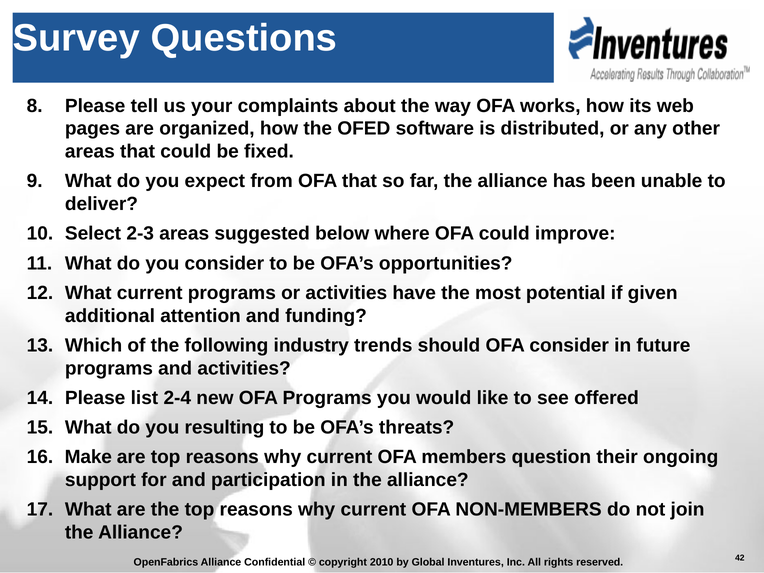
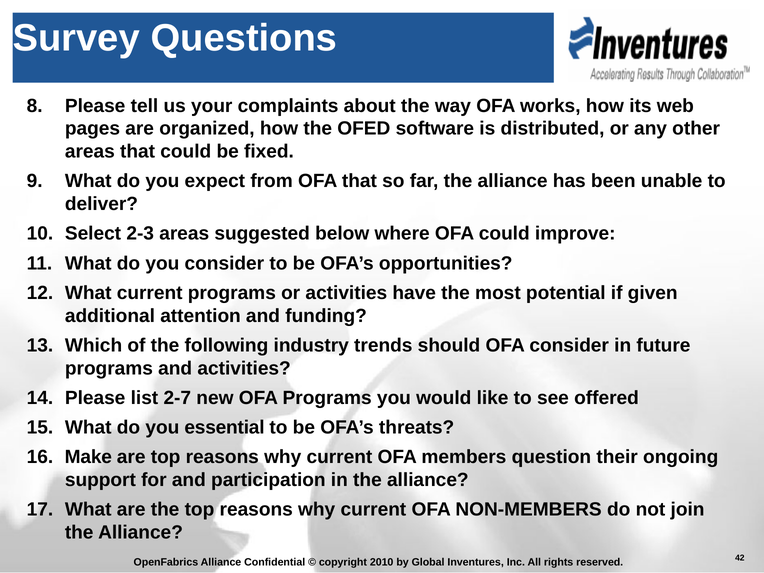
2-4: 2-4 -> 2-7 (177, 398)
resulting: resulting -> essential (224, 428)
